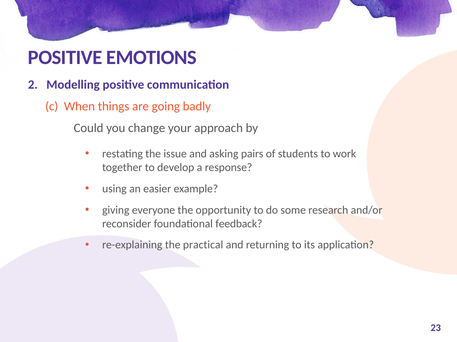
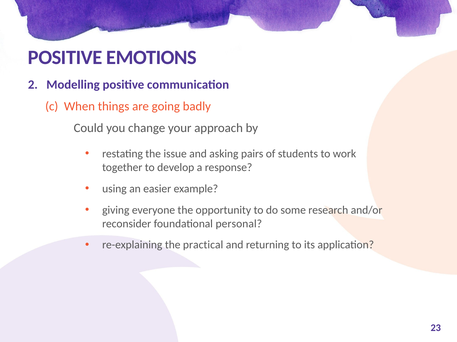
feedback: feedback -> personal (239, 224)
